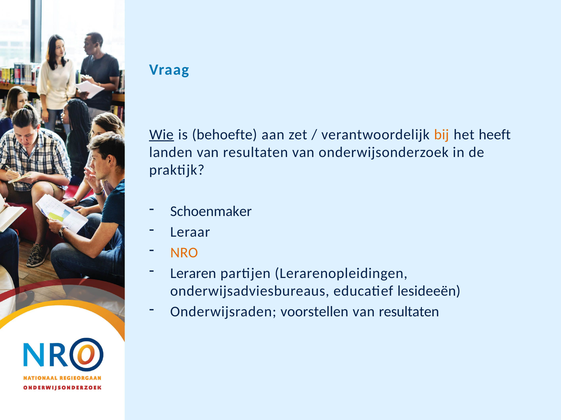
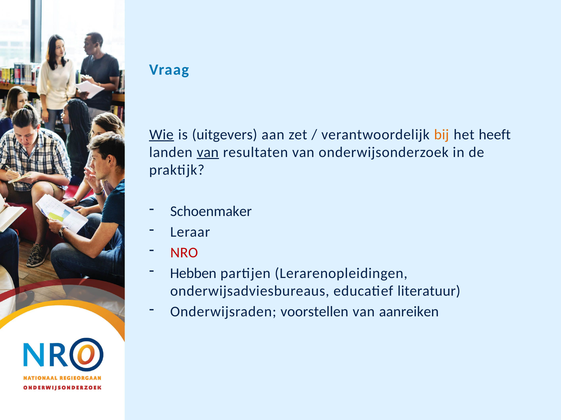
behoefte: behoefte -> uitgevers (225, 135)
van underline: none -> present (208, 152)
NRO colour: orange -> red (184, 253)
Leraren: Leraren -> Hebben (193, 274)
lesideeën: lesideeën -> literatuur (429, 291)
resultaten: resultaten -> aanreiken (409, 312)
